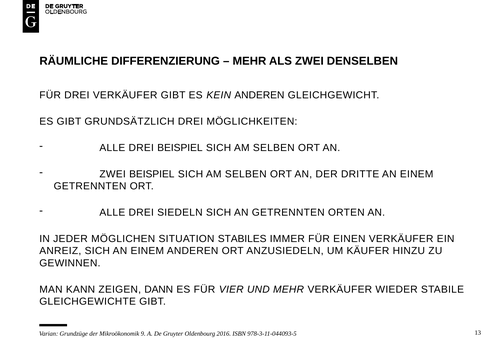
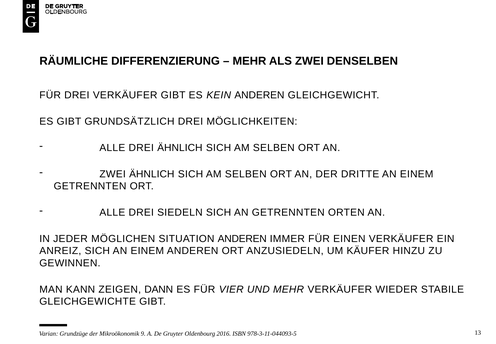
DREI BEISPIEL: BEISPIEL -> ÄHNLICH (180, 147)
ZWEI BEISPIEL: BEISPIEL -> ÄHNLICH (152, 174)
SITUATION STABILES: STABILES -> ANDEREN (242, 238)
